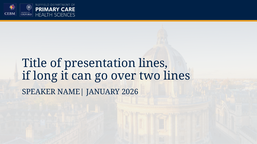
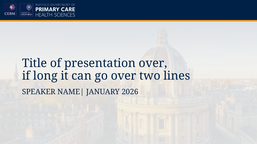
presentation lines: lines -> over (153, 63)
